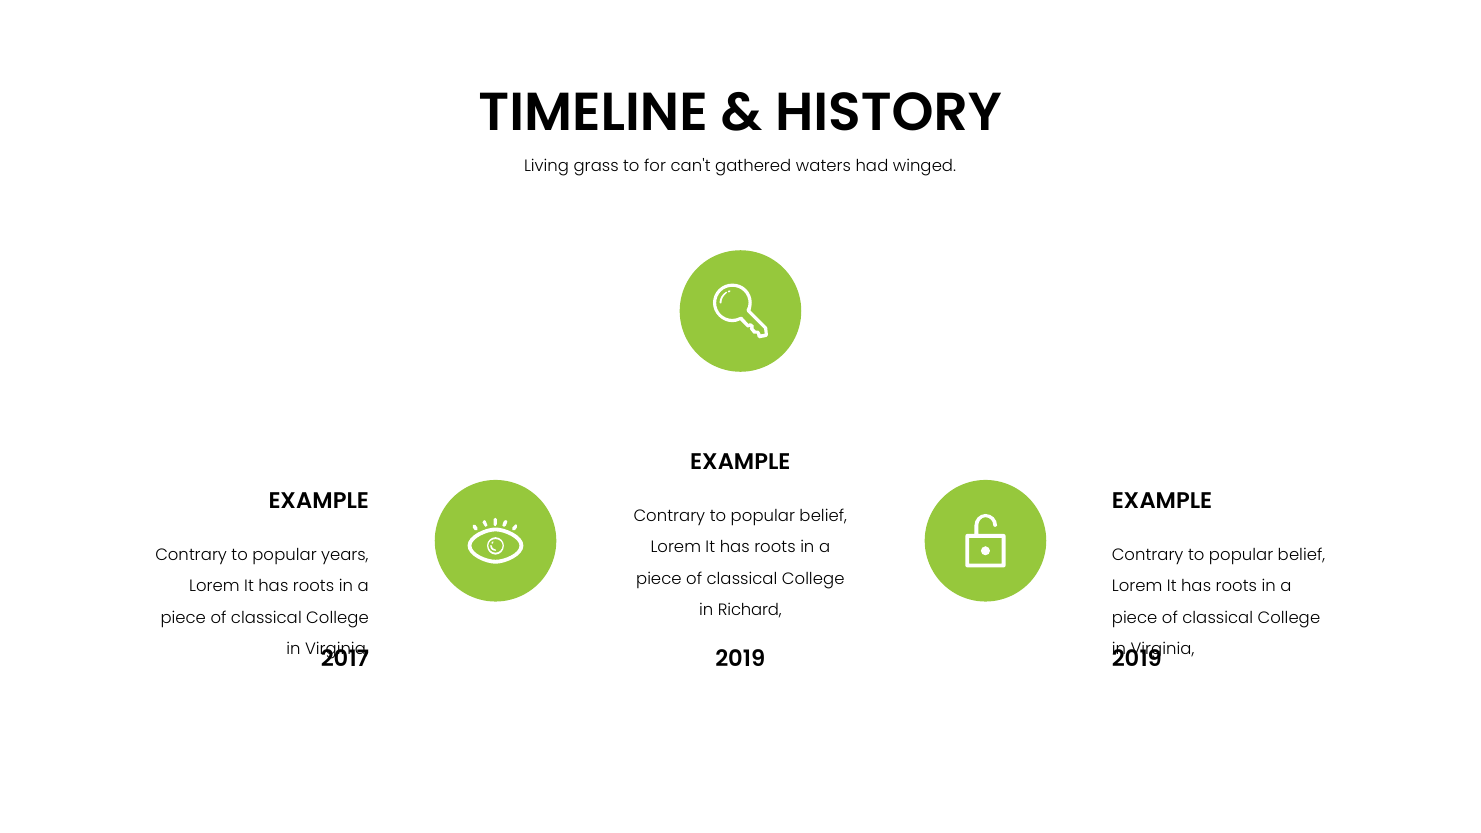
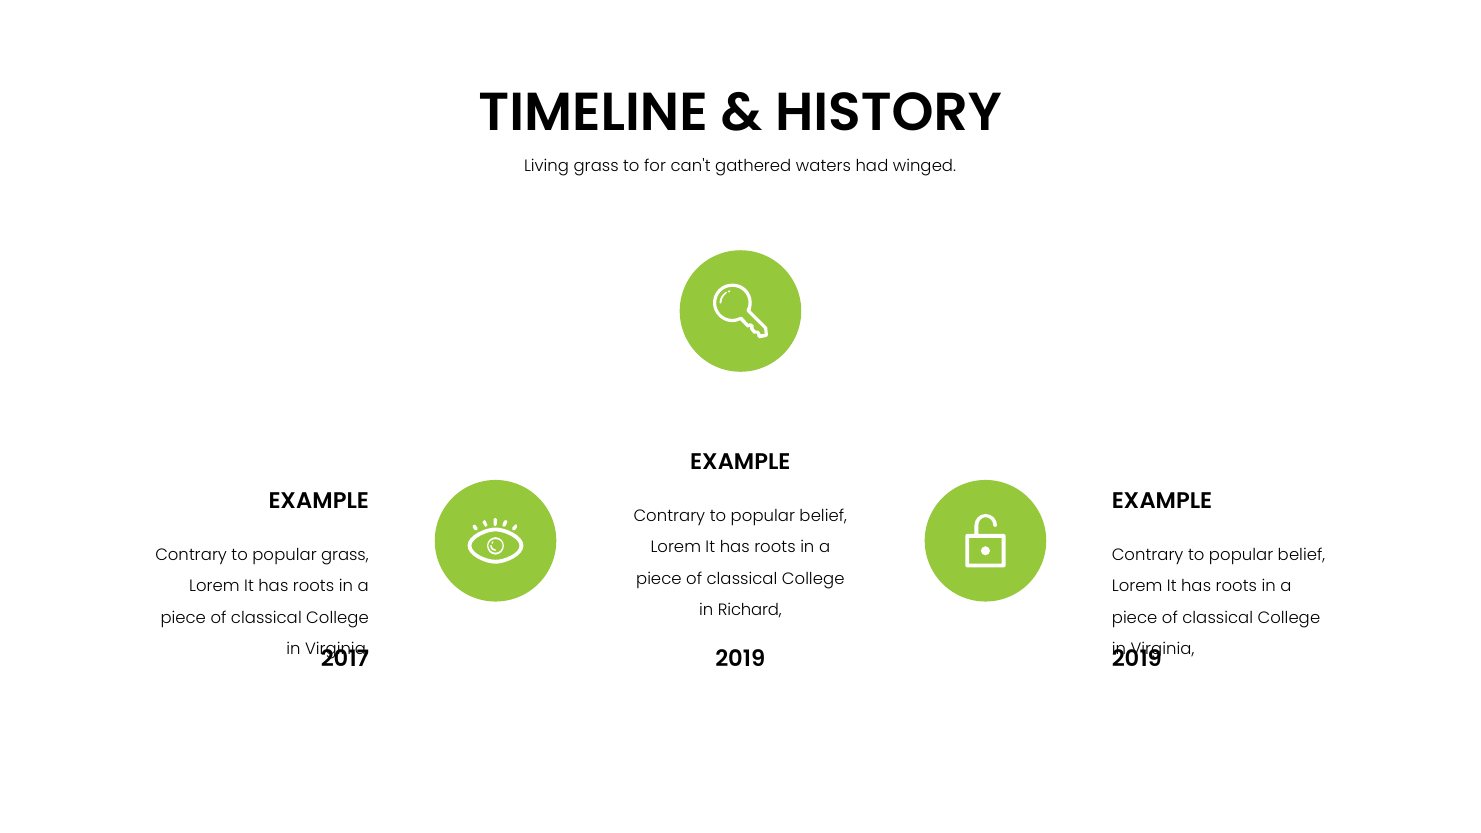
popular years: years -> grass (345, 555)
